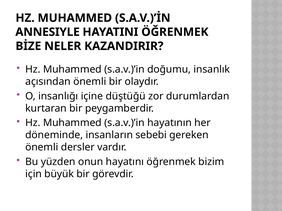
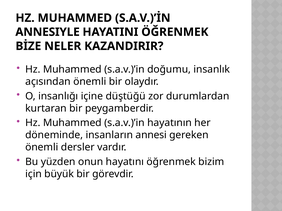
sebebi: sebebi -> annesi (151, 135)
